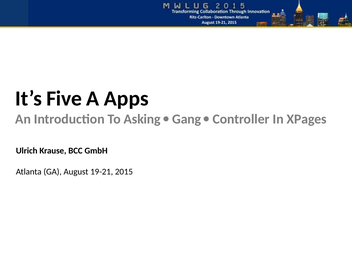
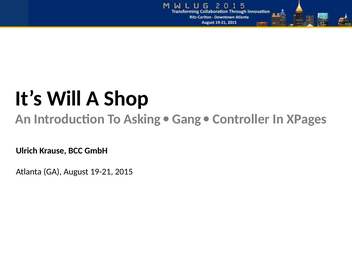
Five: Five -> Will (64, 99)
Apps: Apps -> Shop (126, 99)
